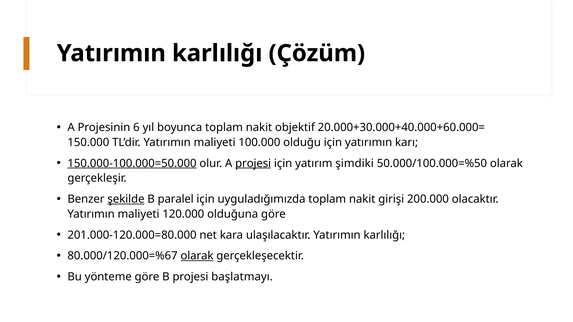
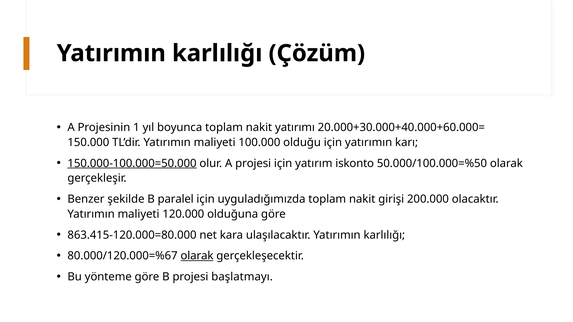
6: 6 -> 1 (136, 128)
objektif: objektif -> yatırımı (295, 128)
projesi underline: present -> none (253, 163)
şimdiki: şimdiki -> iskonto (355, 163)
şekilde underline: present -> none (126, 199)
201.000-120.000=80.000: 201.000-120.000=80.000 -> 863.415-120.000=80.000 (132, 235)
